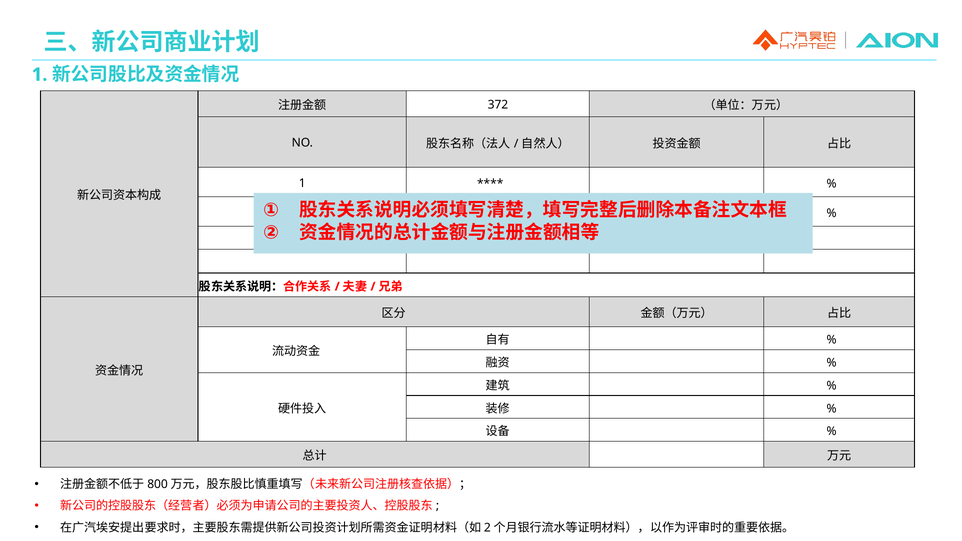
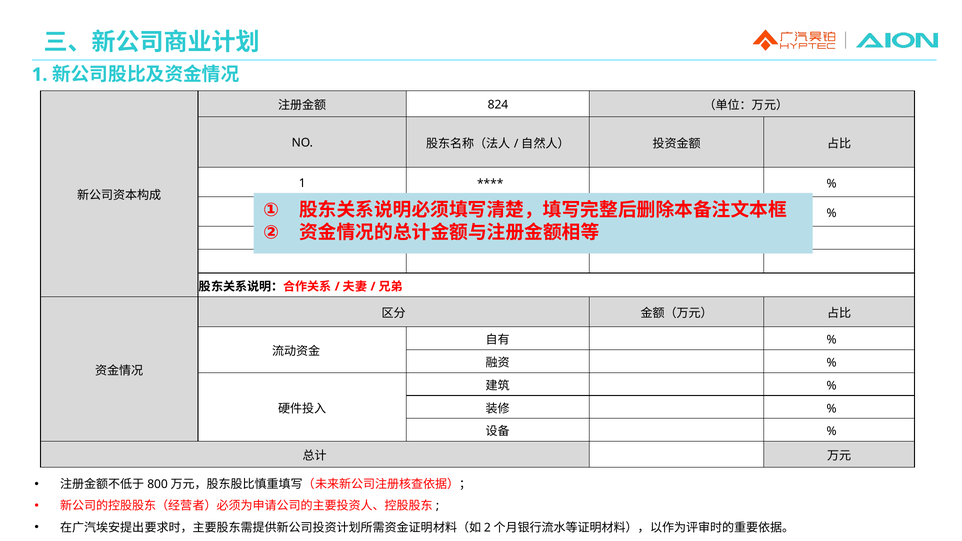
372: 372 -> 824 (498, 105)
